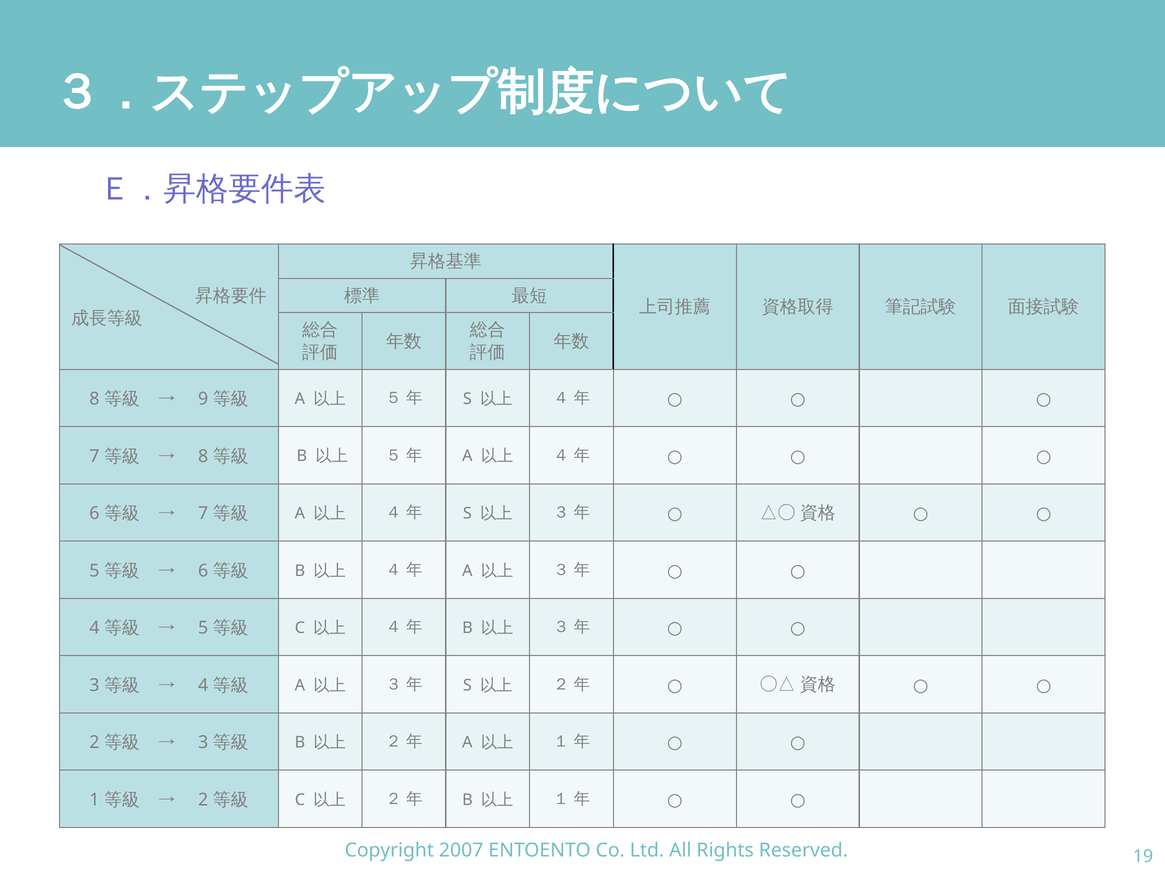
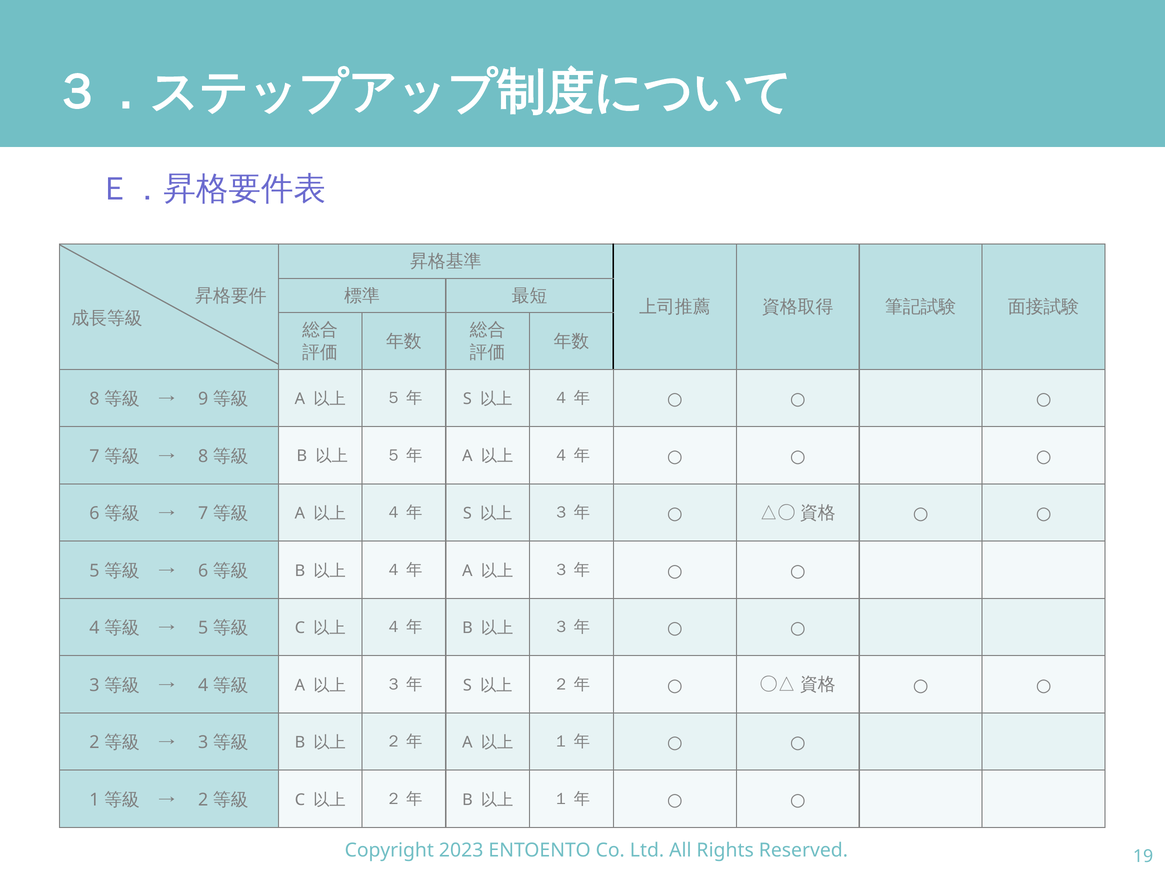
2007: 2007 -> 2023 (461, 850)
